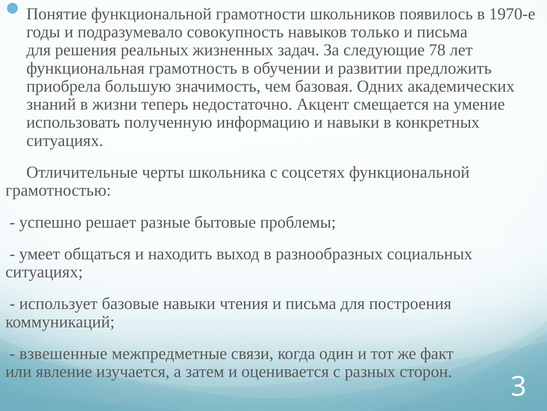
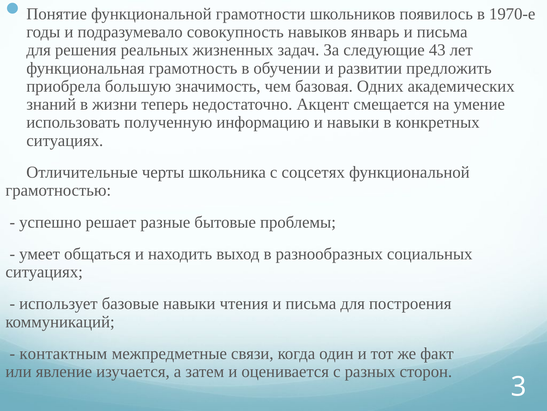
только: только -> январь (375, 32)
78: 78 -> 43 (437, 50)
взвешенные: взвешенные -> контактным (63, 353)
